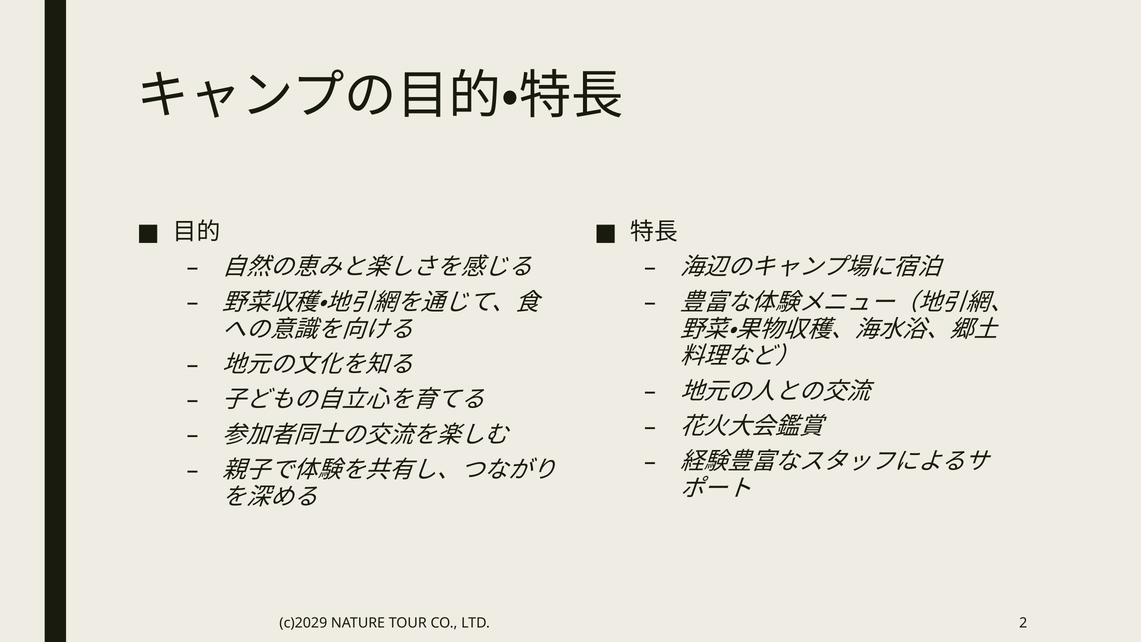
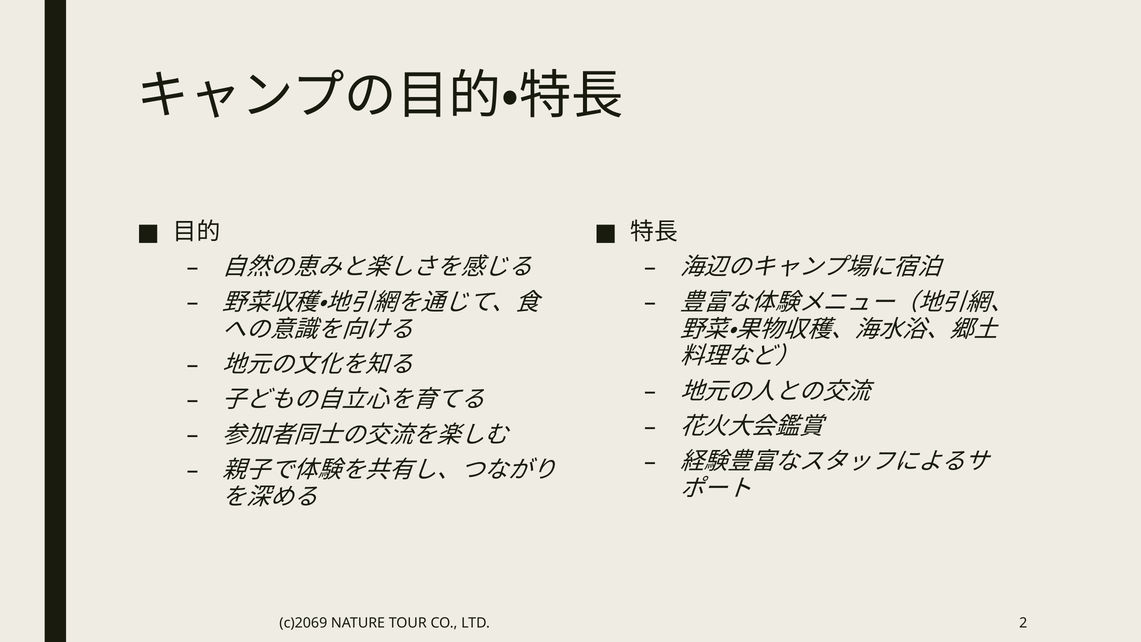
c)2029: c)2029 -> c)2069 (303, 623)
